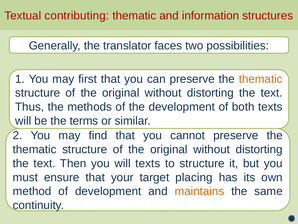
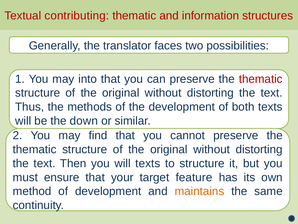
first: first -> into (88, 79)
thematic colour: orange -> red (261, 79)
terms: terms -> down (84, 121)
placing: placing -> feature (194, 177)
